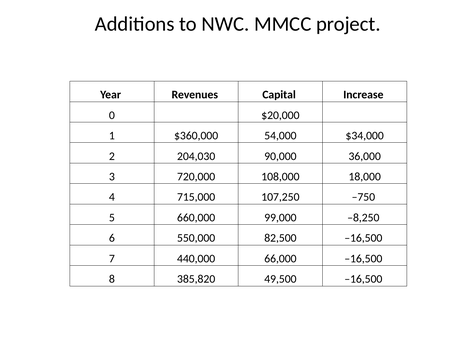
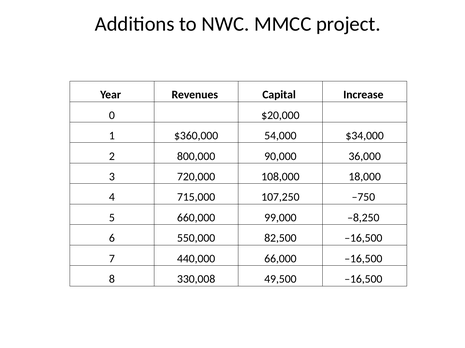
204,030: 204,030 -> 800,000 (196, 157)
385,820: 385,820 -> 330,008 (196, 280)
